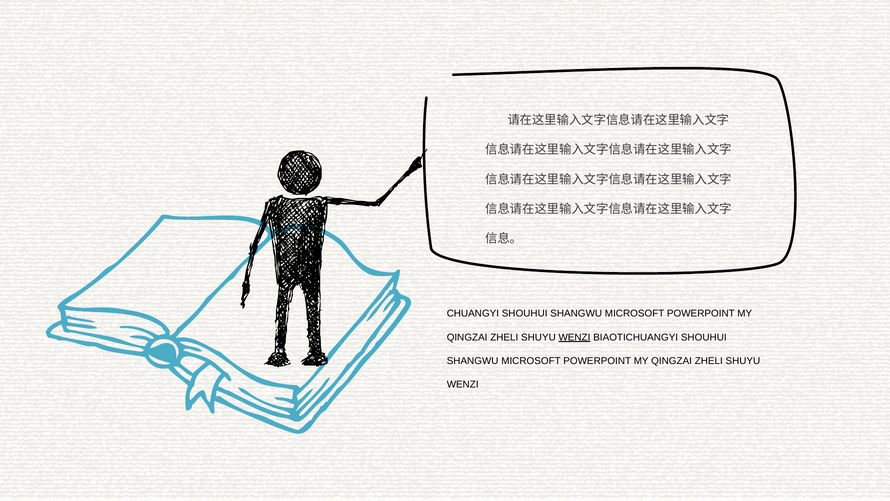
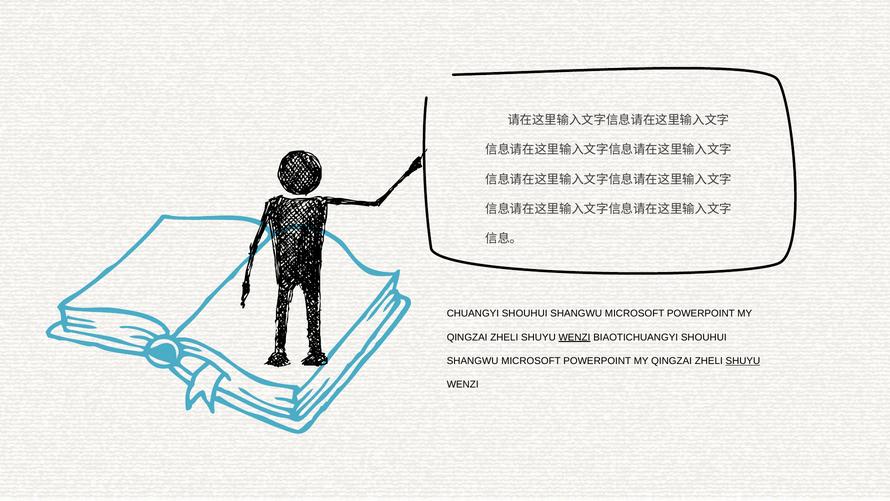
SHUYU underline: none -> present (743, 361)
